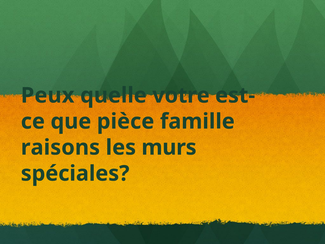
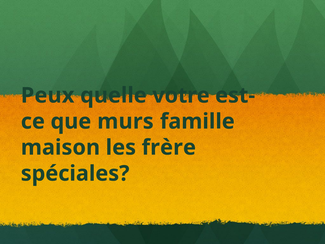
pièce: pièce -> murs (125, 121)
raisons: raisons -> maison (60, 147)
murs: murs -> frère (169, 147)
